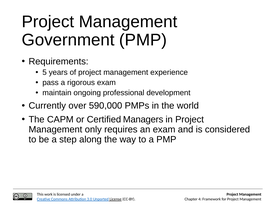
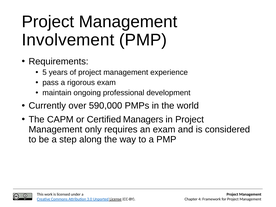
Government: Government -> Involvement (68, 40)
